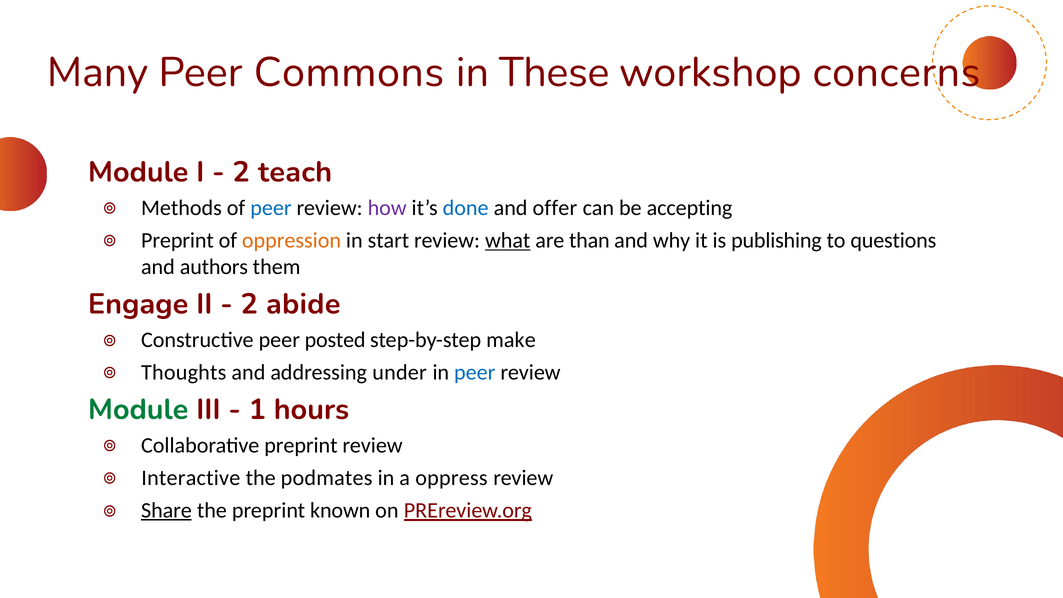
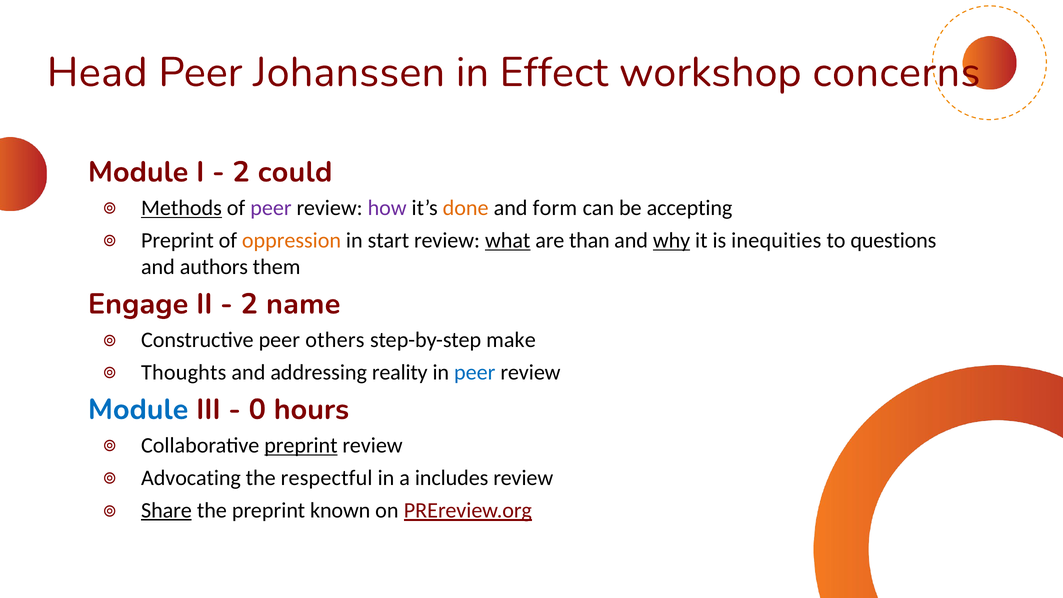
Many: Many -> Head (97, 72)
Commons: Commons -> Johanssen (349, 72)
These: These -> Effect (554, 72)
teach: teach -> could (295, 172)
Methods underline: none -> present (181, 208)
peer colour: blue -> purple (271, 208)
done colour: blue -> orange (466, 208)
offer: offer -> form (555, 208)
why underline: none -> present (672, 240)
publishing: publishing -> inequities (776, 240)
abide: abide -> name (303, 304)
posted: posted -> others (335, 340)
under: under -> reality (400, 372)
Module colour: green -> blue (138, 409)
1: 1 -> 0 (257, 409)
preprint underline: none -> present (301, 445)
Interactive: Interactive -> Advocating (191, 478)
podmates: podmates -> respectful (327, 478)
oppress: oppress -> includes (452, 478)
